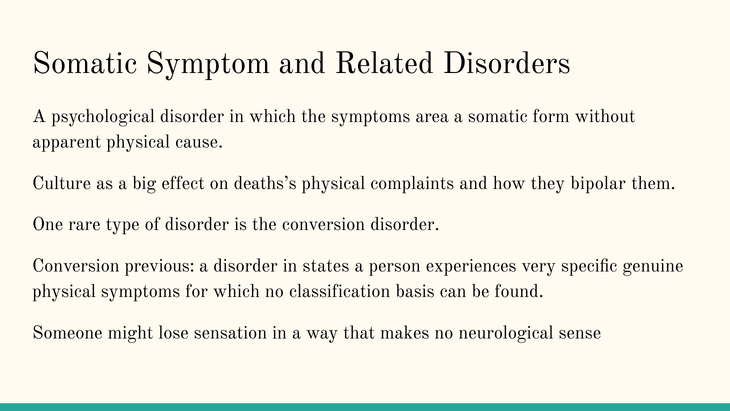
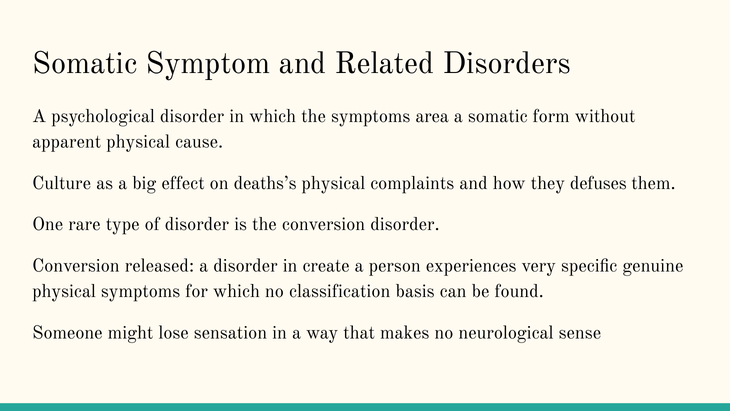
bipolar: bipolar -> defuses (598, 183)
previous: previous -> released (159, 266)
states: states -> create (326, 266)
